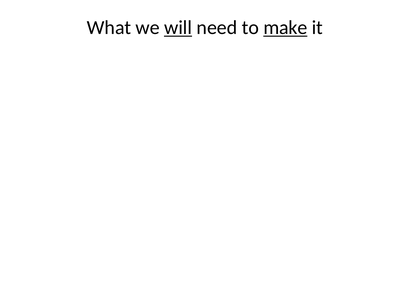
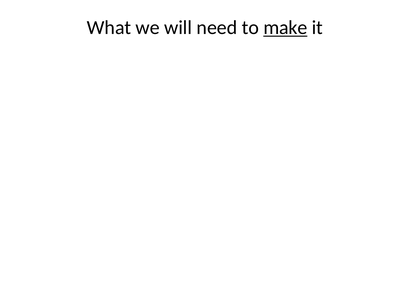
will underline: present -> none (178, 28)
